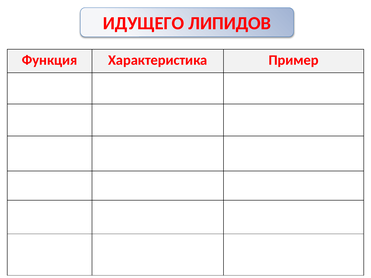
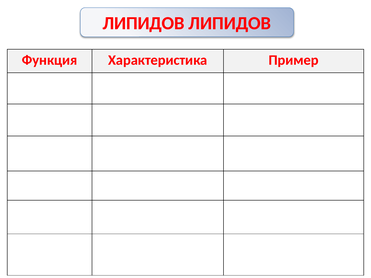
ИДУЩЕГО: ИДУЩЕГО -> ЛИПИДОВ (144, 23)
